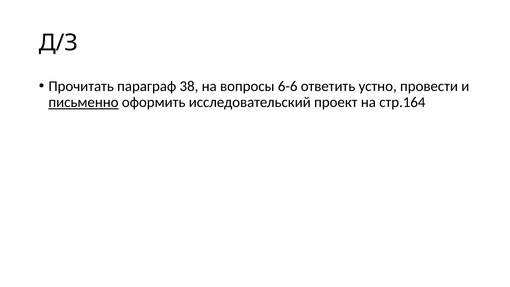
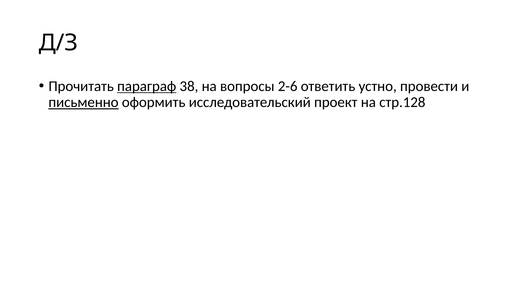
параграф underline: none -> present (147, 86)
6-6: 6-6 -> 2-6 (288, 86)
стр.164: стр.164 -> стр.128 (402, 102)
